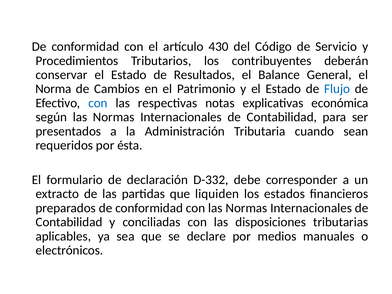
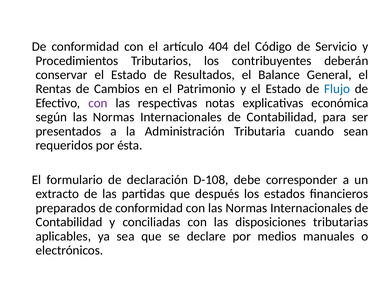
430: 430 -> 404 (219, 47)
Norma: Norma -> Rentas (53, 89)
con colour: blue -> purple (98, 103)
D-332: D-332 -> D-108 (211, 180)
liquiden: liquiden -> después (217, 194)
